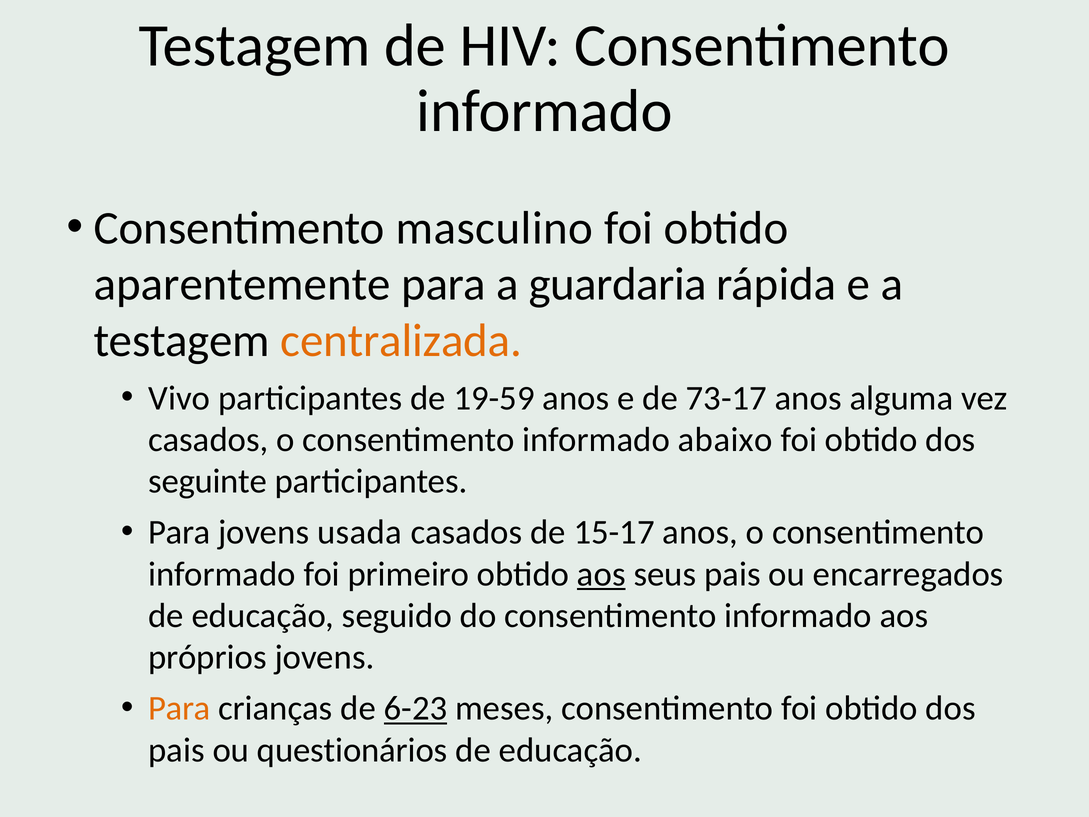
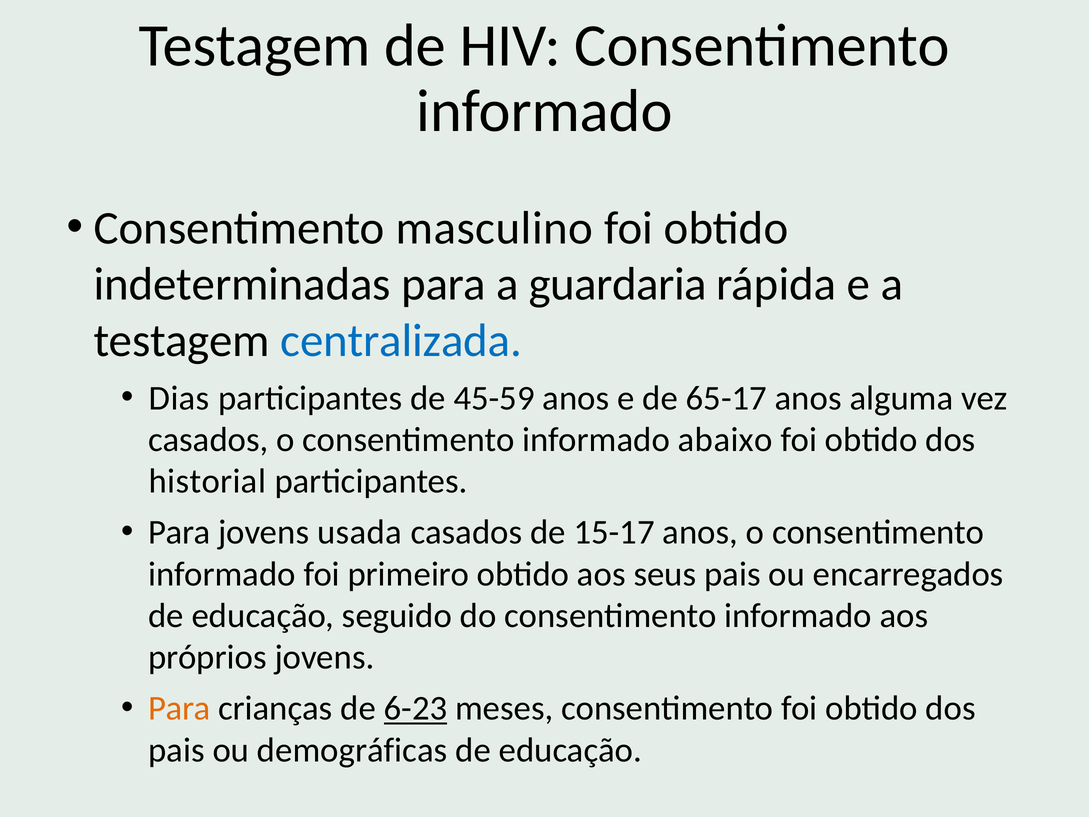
aparentemente: aparentemente -> indeterminadas (242, 284)
centralizada colour: orange -> blue (401, 341)
Vivo: Vivo -> Dias (179, 398)
19-59: 19-59 -> 45-59 (494, 398)
73-17: 73-17 -> 65-17 (726, 398)
seguinte: seguinte -> historial (207, 481)
aos underline: present -> none (601, 574)
questionários: questionários -> demográficas (352, 750)
